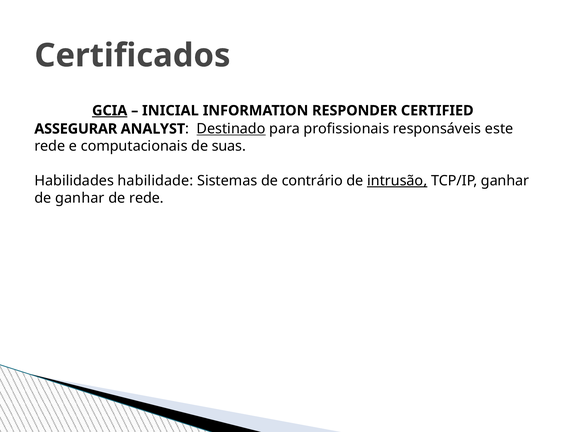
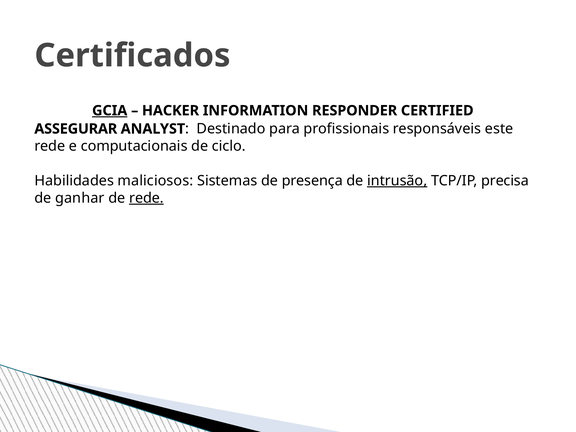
INICIAL: INICIAL -> HACKER (171, 111)
Destinado underline: present -> none (231, 129)
suas: suas -> ciclo (229, 146)
habilidade: habilidade -> maliciosos (155, 181)
contrário: contrário -> presença (312, 181)
TCP/IP ganhar: ganhar -> precisa (505, 181)
rede underline: none -> present (146, 198)
